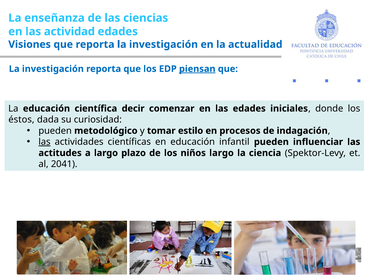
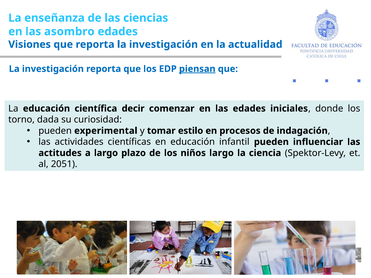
actividad: actividad -> asombro (69, 32)
éstos: éstos -> torno (21, 120)
metodológico: metodológico -> experimental (106, 131)
las underline: present -> none (44, 142)
2041: 2041 -> 2051 (64, 164)
